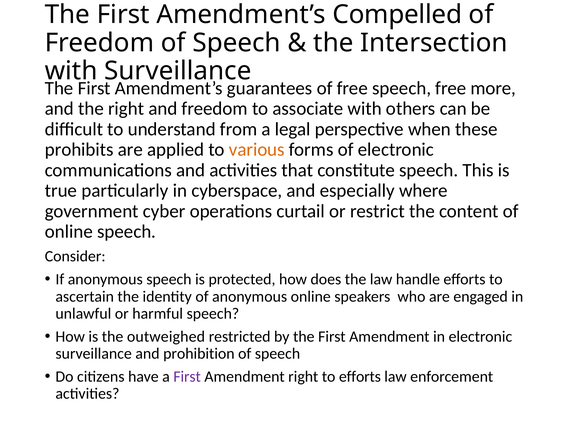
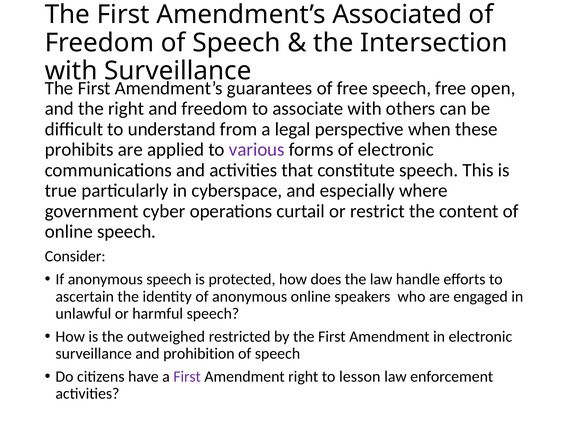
Compelled: Compelled -> Associated (397, 15)
more: more -> open (493, 88)
various colour: orange -> purple (257, 150)
to efforts: efforts -> lesson (360, 376)
